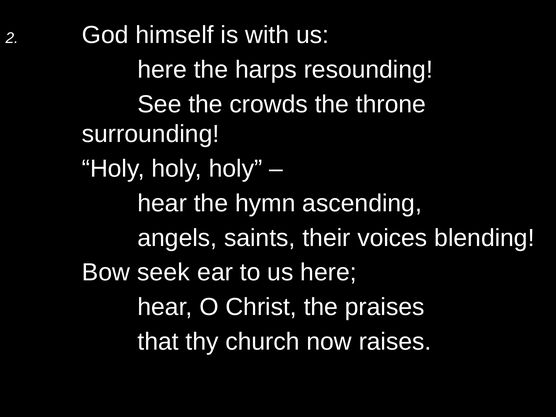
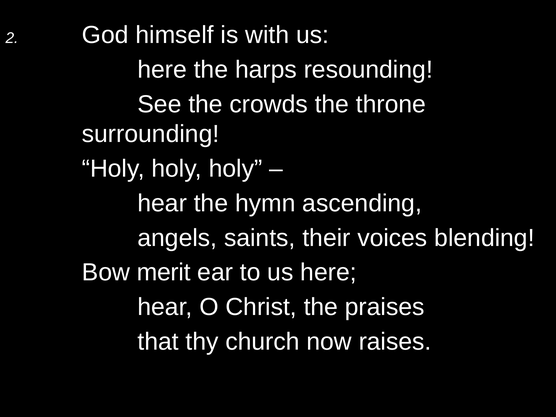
seek: seek -> merit (164, 272)
